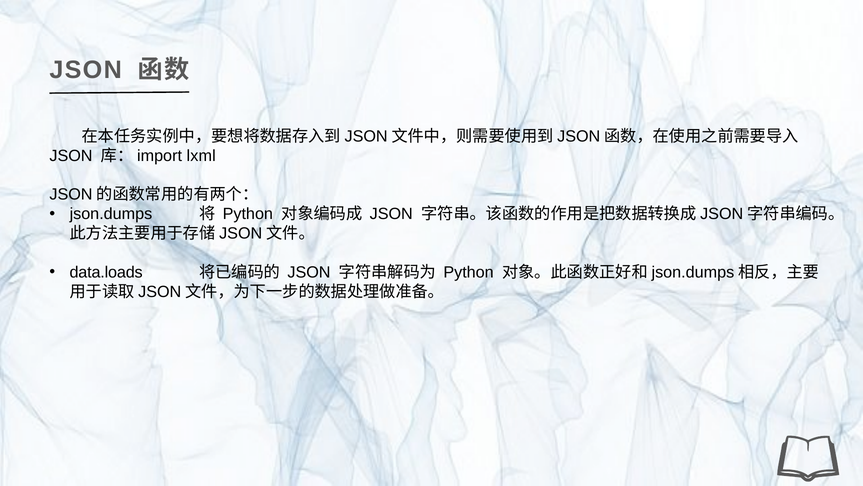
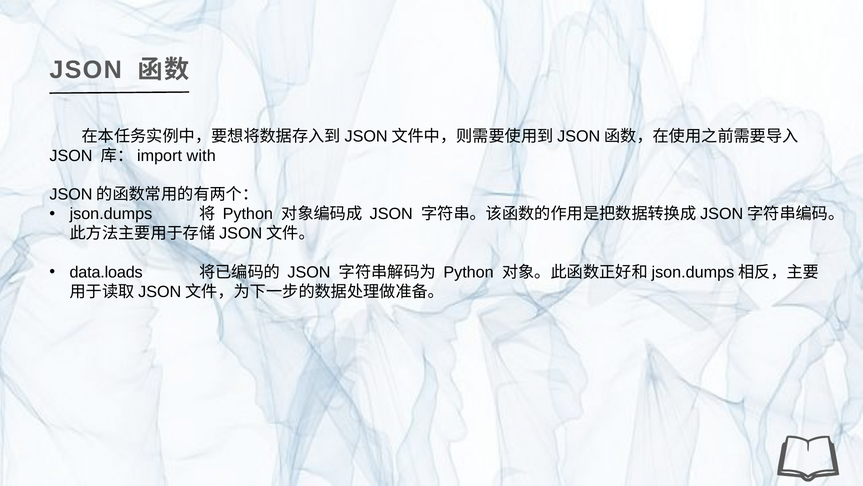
lxml: lxml -> with (201, 156)
